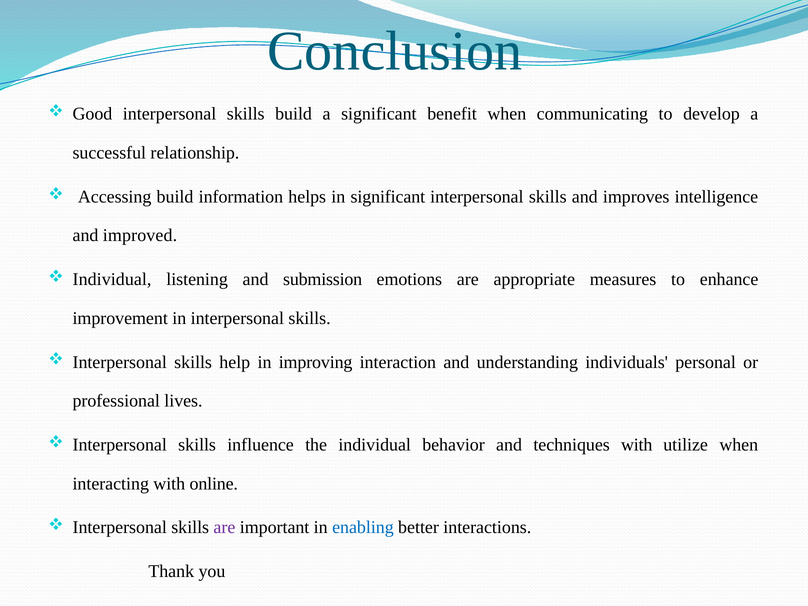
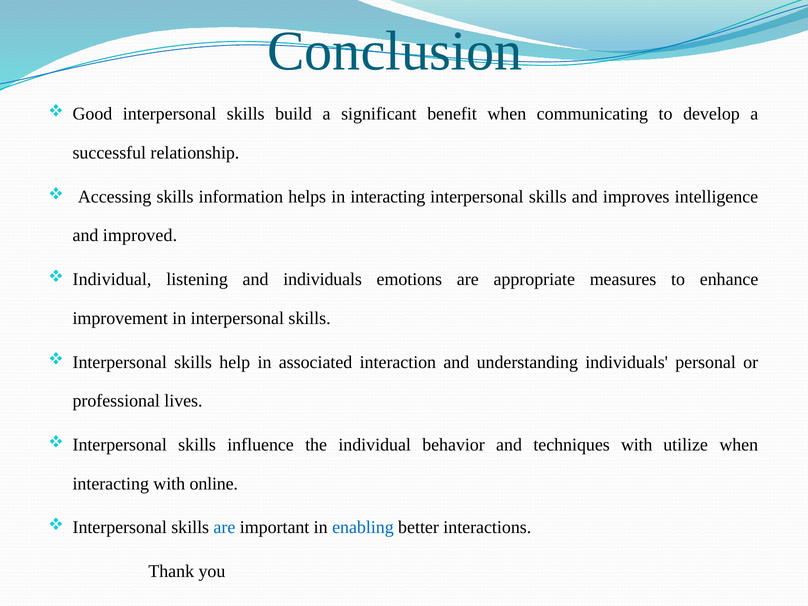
Accessing build: build -> skills (175, 197)
in significant: significant -> interacting (388, 197)
and submission: submission -> individuals (323, 279)
improving: improving -> associated (316, 362)
are colour: purple -> blue (224, 528)
